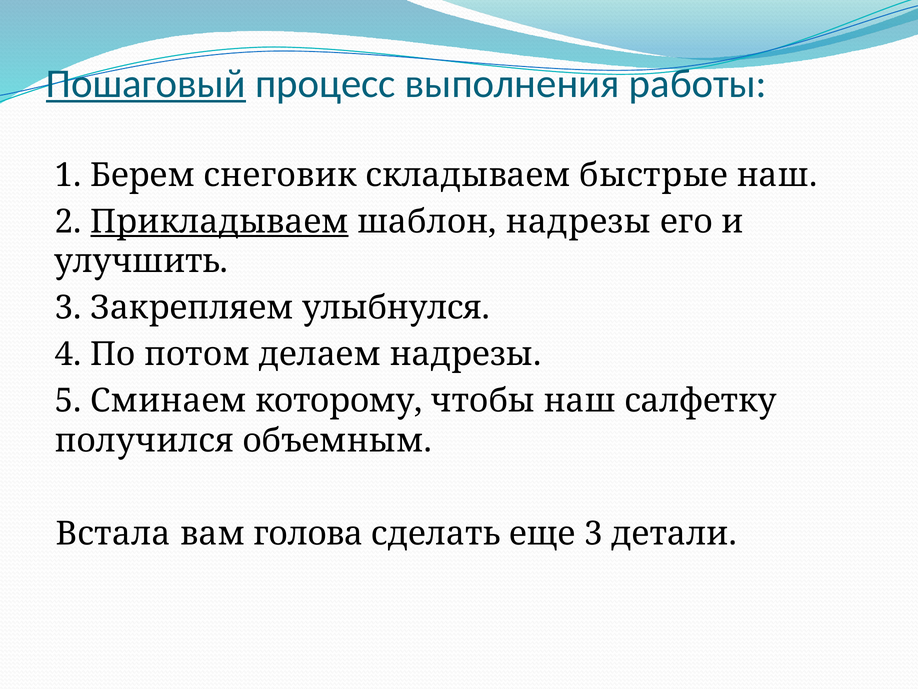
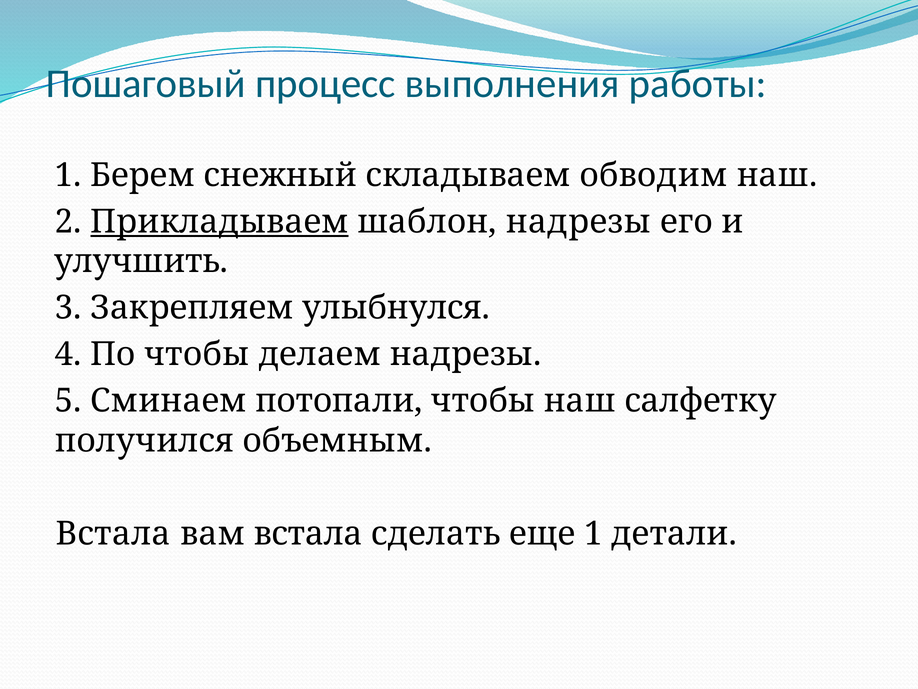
Пошаговый underline: present -> none (146, 84)
снеговик: снеговик -> снежный (281, 175)
быстрые: быстрые -> обводим (654, 175)
По потом: потом -> чтобы (197, 354)
которому: которому -> потопали (339, 401)
вам голова: голова -> встала (308, 534)
еще 3: 3 -> 1 (594, 534)
